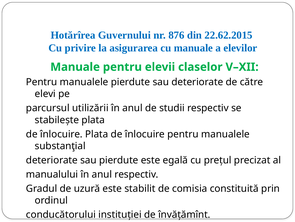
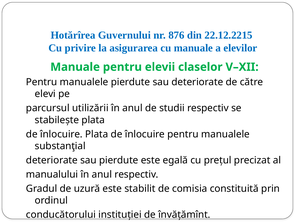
22.62.2015: 22.62.2015 -> 22.12.2215 (229, 35)
